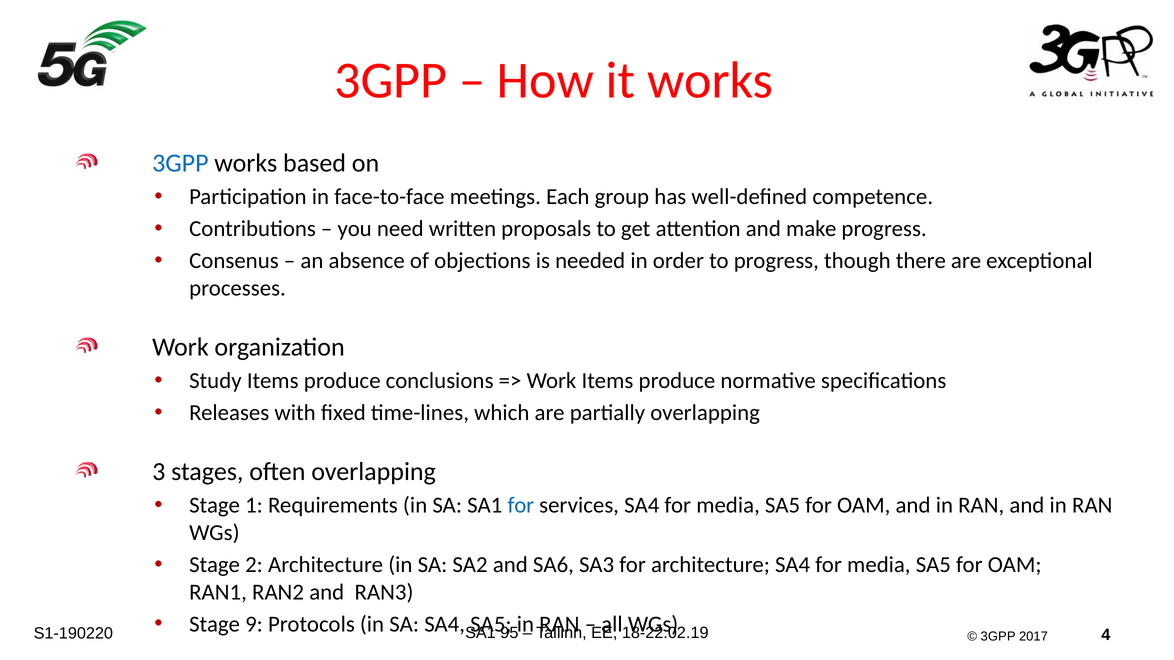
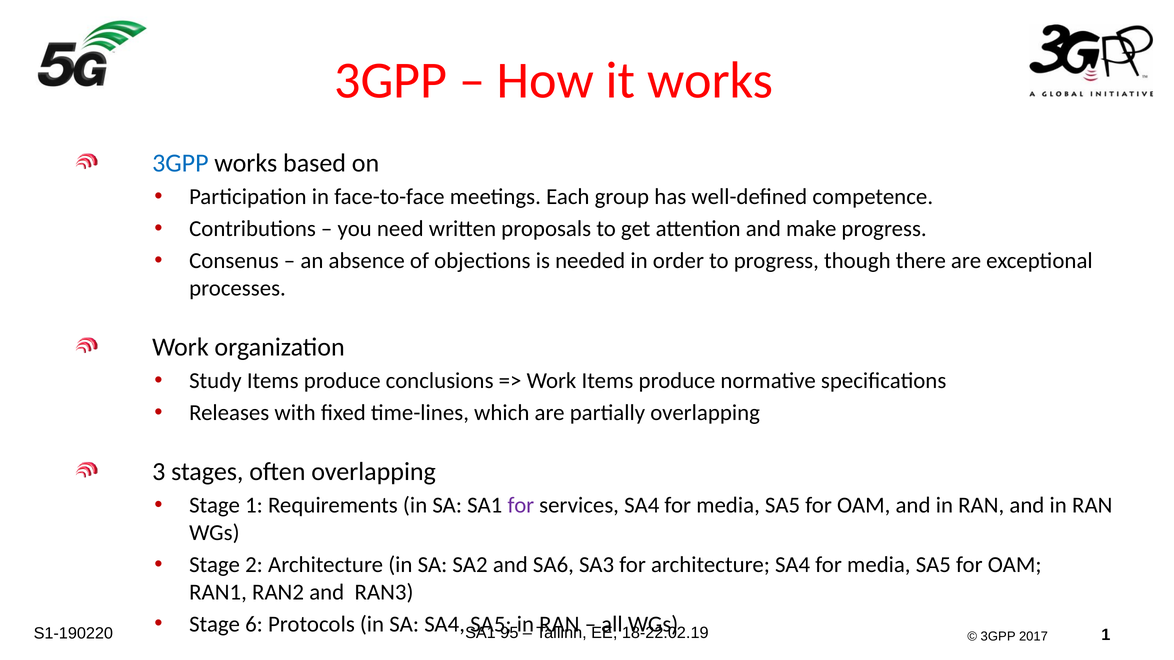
for colour: blue -> purple (521, 506)
9: 9 -> 6 (254, 624)
4: 4 -> 1 (1106, 635)
